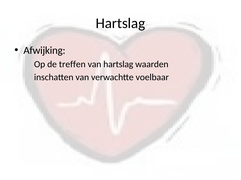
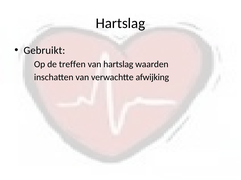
Afwijking: Afwijking -> Gebruikt (44, 51)
voelbaar: voelbaar -> afwijking (152, 78)
